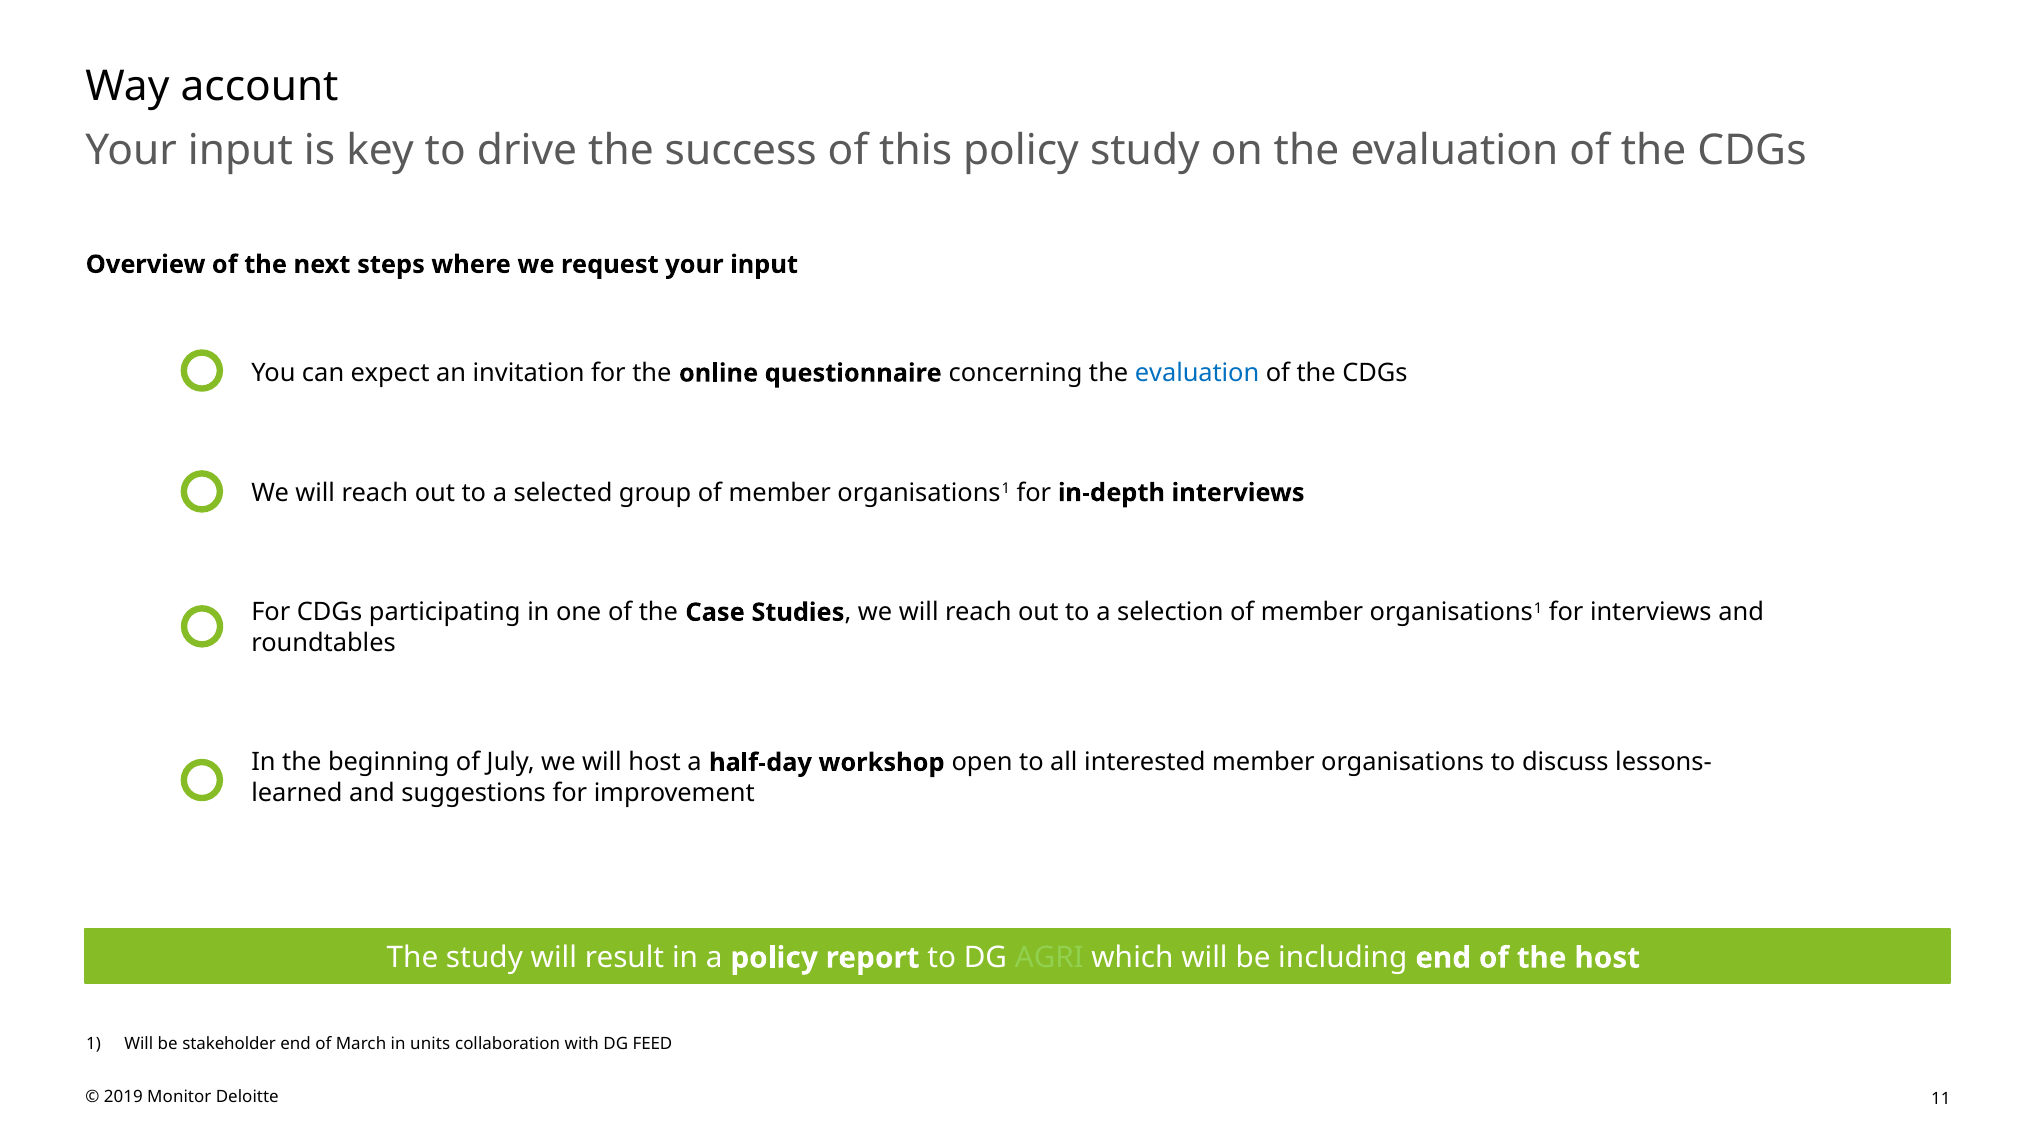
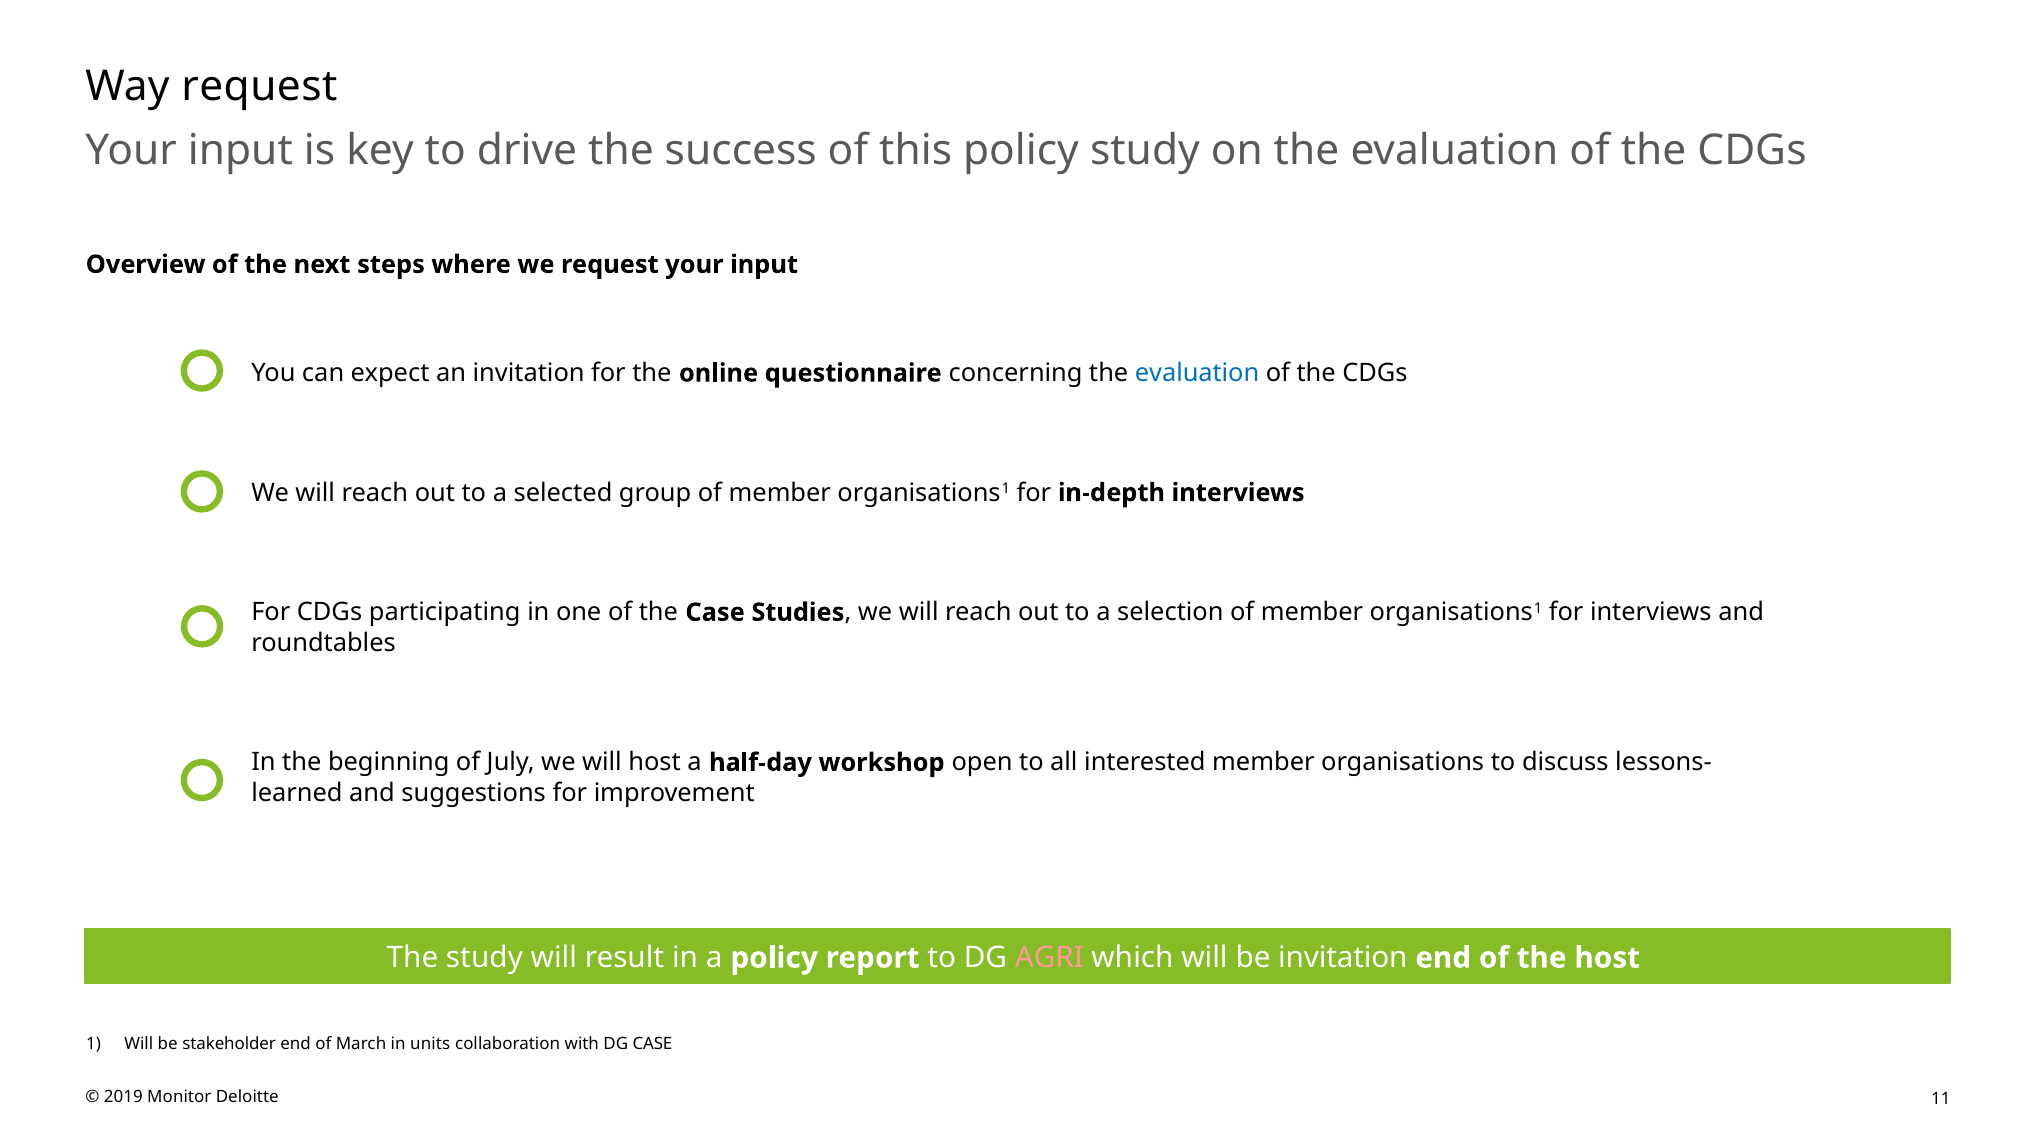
Way account: account -> request (259, 87)
AGRI colour: light green -> pink (1049, 958)
be including: including -> invitation (1343, 958)
DG FEED: FEED -> CASE (652, 1045)
